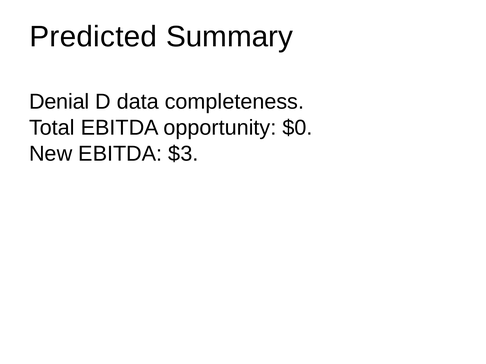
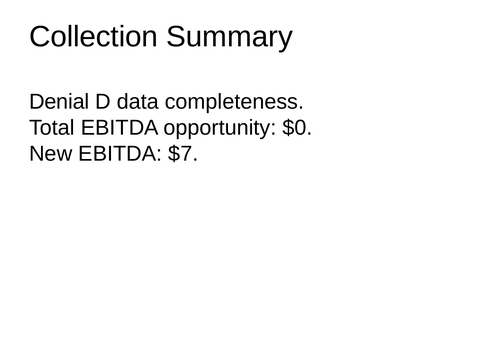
Predicted: Predicted -> Collection (94, 37)
$3: $3 -> $7 (183, 154)
